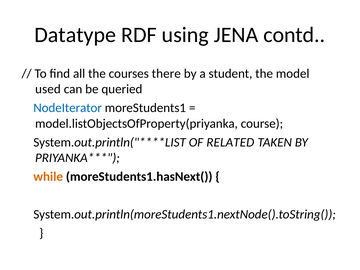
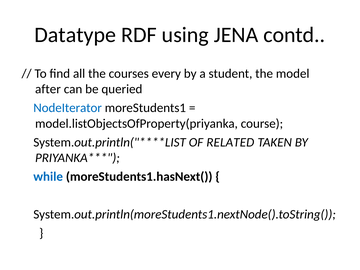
there: there -> every (166, 74)
used: used -> after (48, 89)
while colour: orange -> blue (48, 177)
